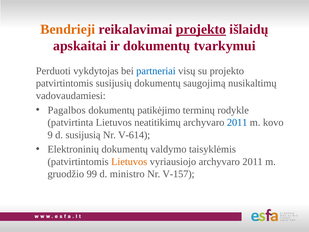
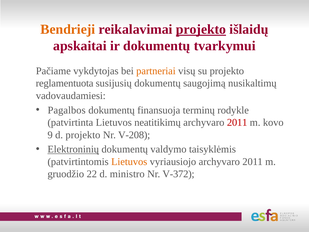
Perduoti: Perduoti -> Pačiame (53, 71)
partneriai colour: blue -> orange (156, 71)
patvirtintomis: patvirtintomis -> reglamentuota (65, 83)
patikėjimo: patikėjimo -> finansuoja (159, 110)
2011 colour: blue -> red (237, 122)
d susijusią: susijusią -> projekto (83, 135)
V-614: V-614 -> V-208 (134, 135)
Elektroninių underline: none -> present (73, 149)
99: 99 -> 22 (92, 174)
V-157: V-157 -> V-372 (178, 174)
